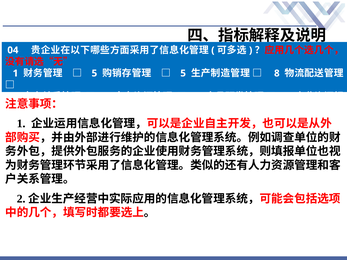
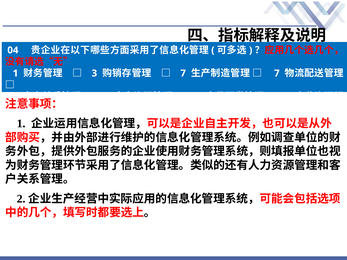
5: 5 -> 3 (94, 73)
5: 5 -> 7 (183, 73)
8: 8 -> 7 (277, 73)
